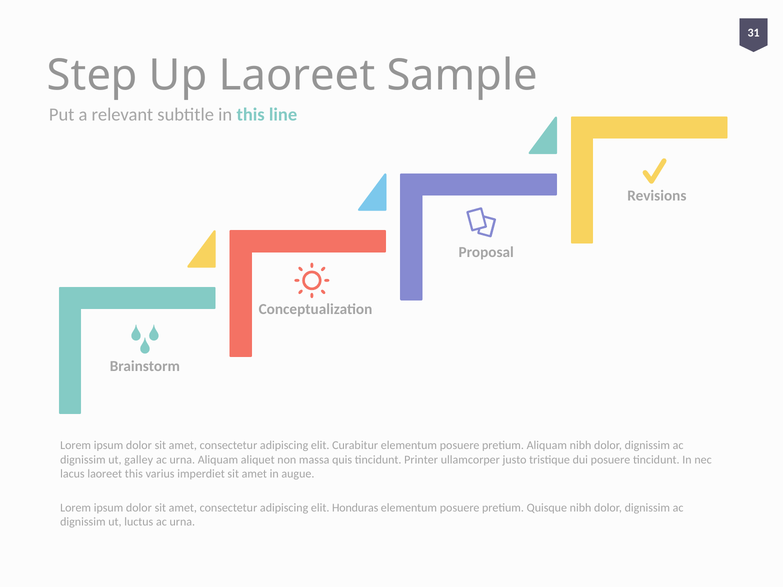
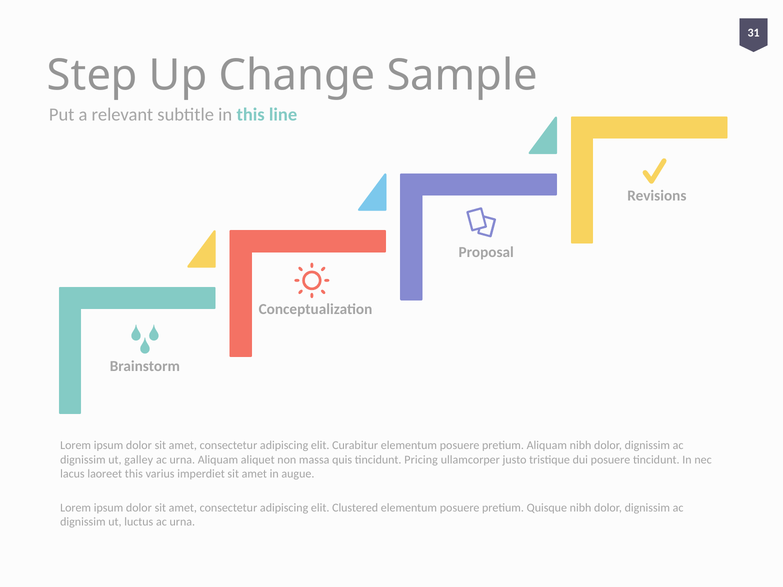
Up Laoreet: Laoreet -> Change (297, 75)
Printer: Printer -> Pricing (421, 460)
Honduras: Honduras -> Clustered (355, 508)
